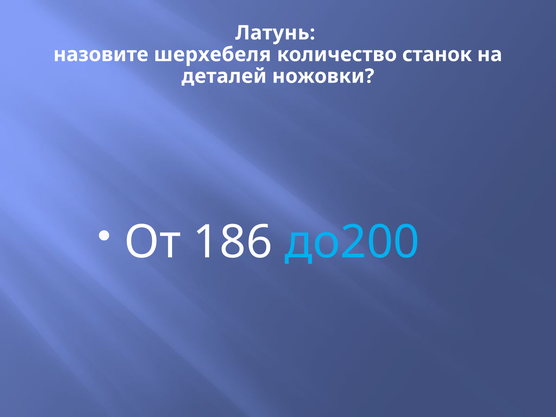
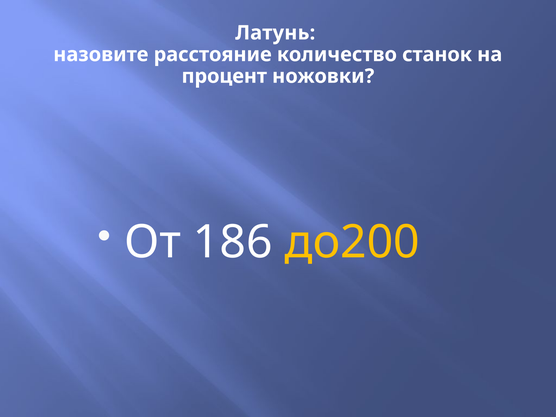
шерхебеля: шерхебеля -> расстояние (213, 55)
деталей: деталей -> процент (224, 76)
до200 colour: light blue -> yellow (352, 242)
